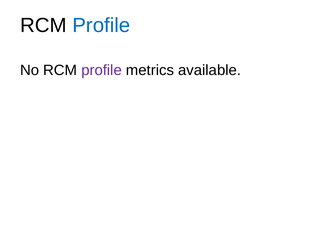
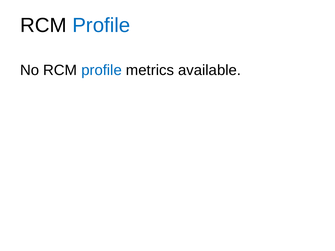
profile colour: purple -> blue (102, 70)
